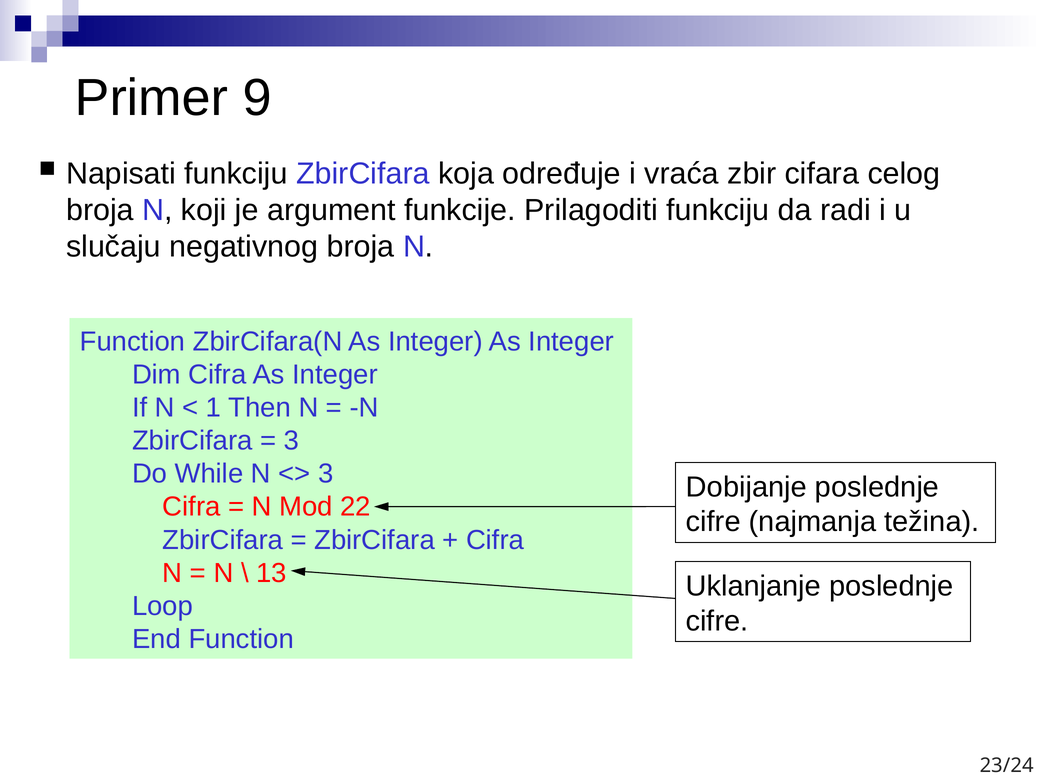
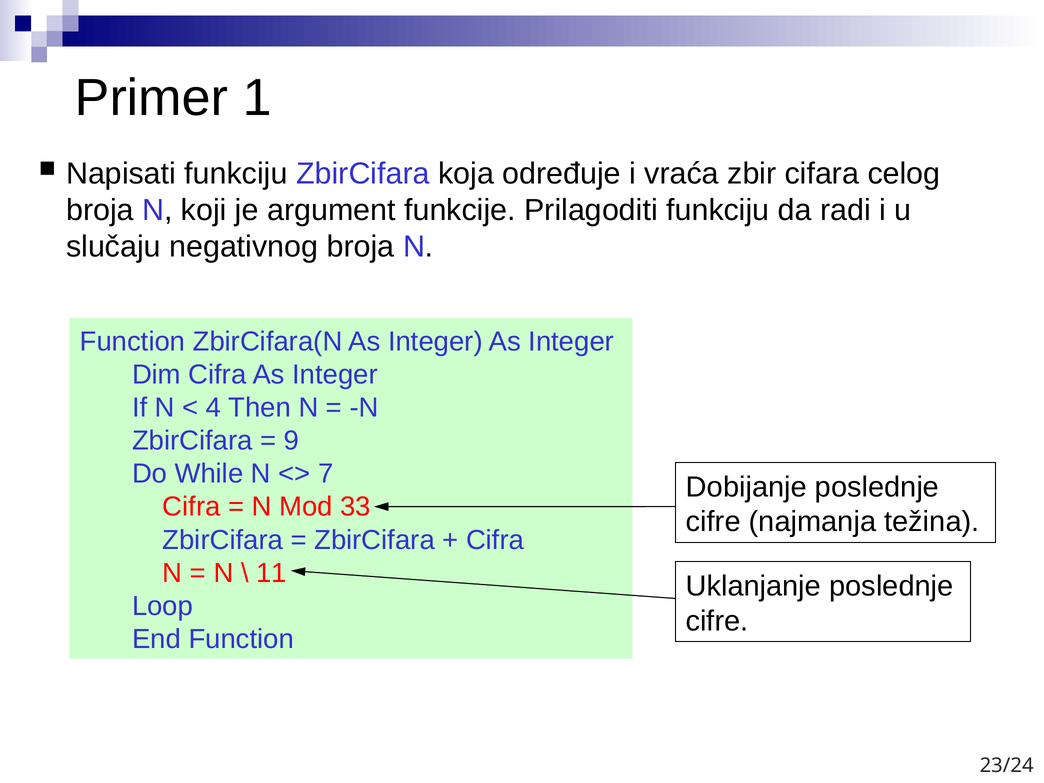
9: 9 -> 1 (257, 98)
1: 1 -> 4 (214, 408)
3: 3 -> 9 (291, 441)
3: 3 -> 7 (326, 474)
22: 22 -> 33 (355, 507)
13: 13 -> 11 (271, 573)
